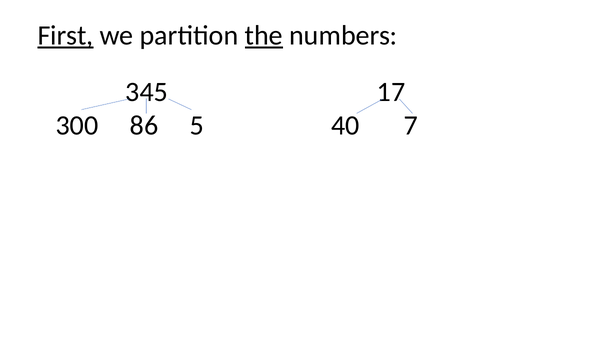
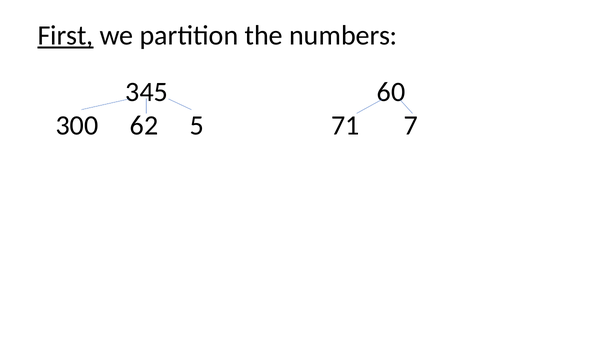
the underline: present -> none (264, 36)
17: 17 -> 60 (391, 92)
86: 86 -> 62 (144, 126)
40: 40 -> 71 (345, 126)
